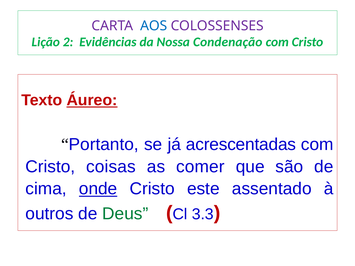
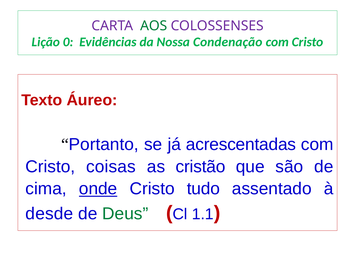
AOS colour: blue -> green (154, 26)
2: 2 -> 0 (68, 42)
Áureo underline: present -> none (92, 100)
comer: comer -> cristão (201, 167)
este: este -> tudo (203, 189)
outros: outros -> desde (49, 214)
3.3: 3.3 -> 1.1 (203, 214)
